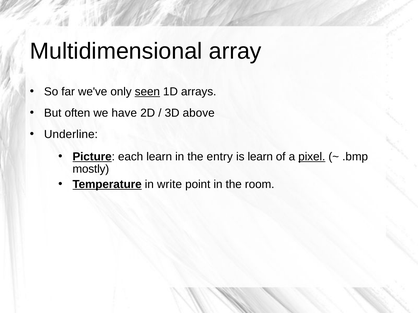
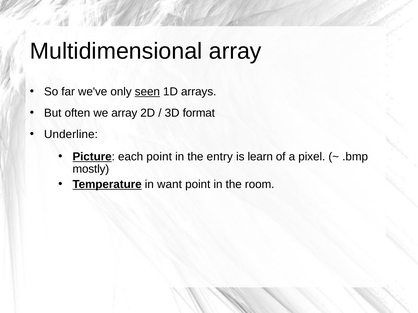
we have: have -> array (124, 113)
above: above -> format (199, 113)
each learn: learn -> point (159, 157)
pixel underline: present -> none (312, 157)
write: write -> want (170, 184)
